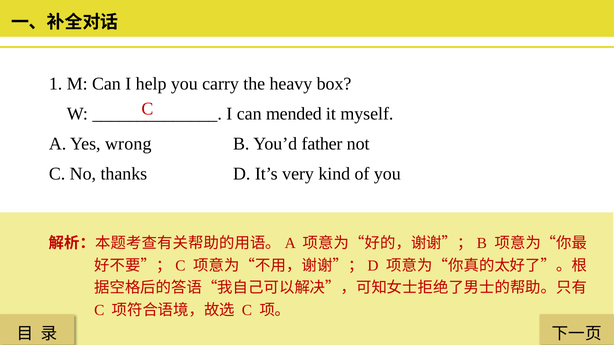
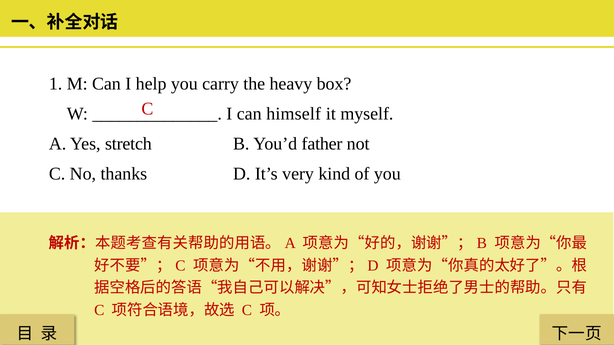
mended: mended -> himself (294, 114)
wrong: wrong -> stretch (128, 144)
